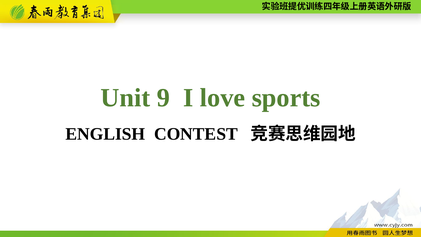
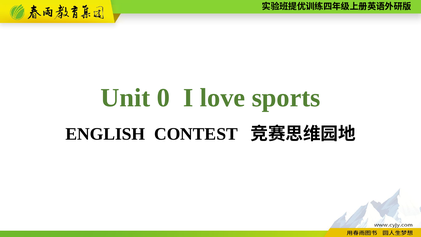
9: 9 -> 0 (163, 98)
